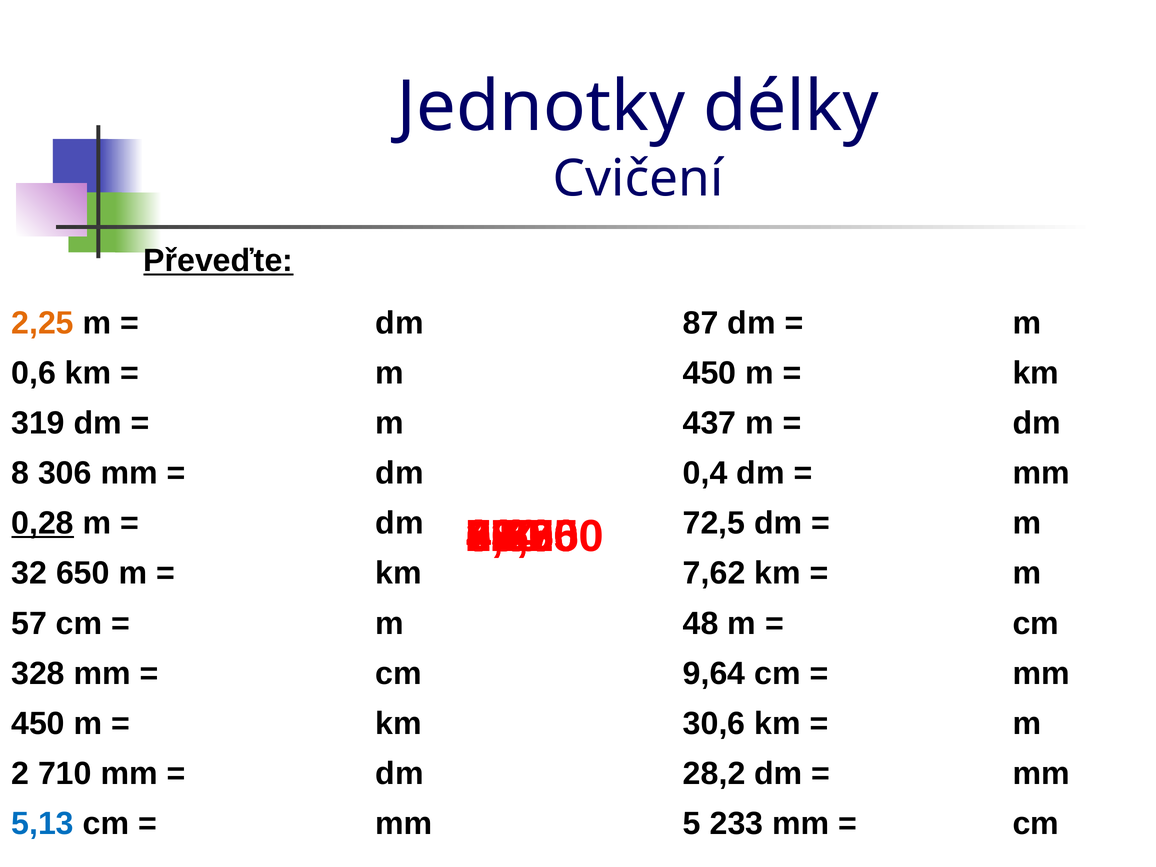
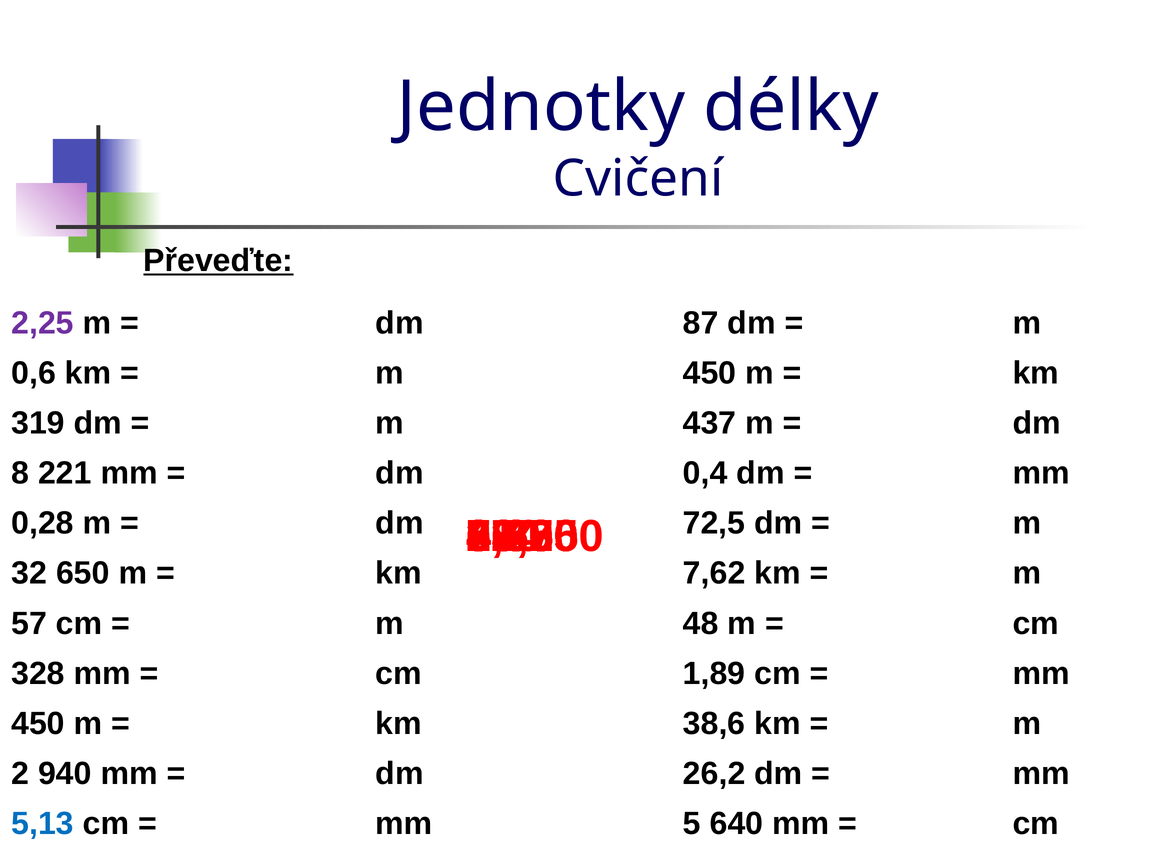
2,25 colour: orange -> purple (43, 323)
306: 306 -> 221 (65, 473)
0,28 underline: present -> none (43, 523)
9,64: 9,64 -> 1,89 (714, 673)
30,6: 30,6 -> 38,6 (714, 724)
710: 710 -> 940 (65, 774)
28,2: 28,2 -> 26,2 (714, 774)
233: 233 -> 640 (736, 824)
